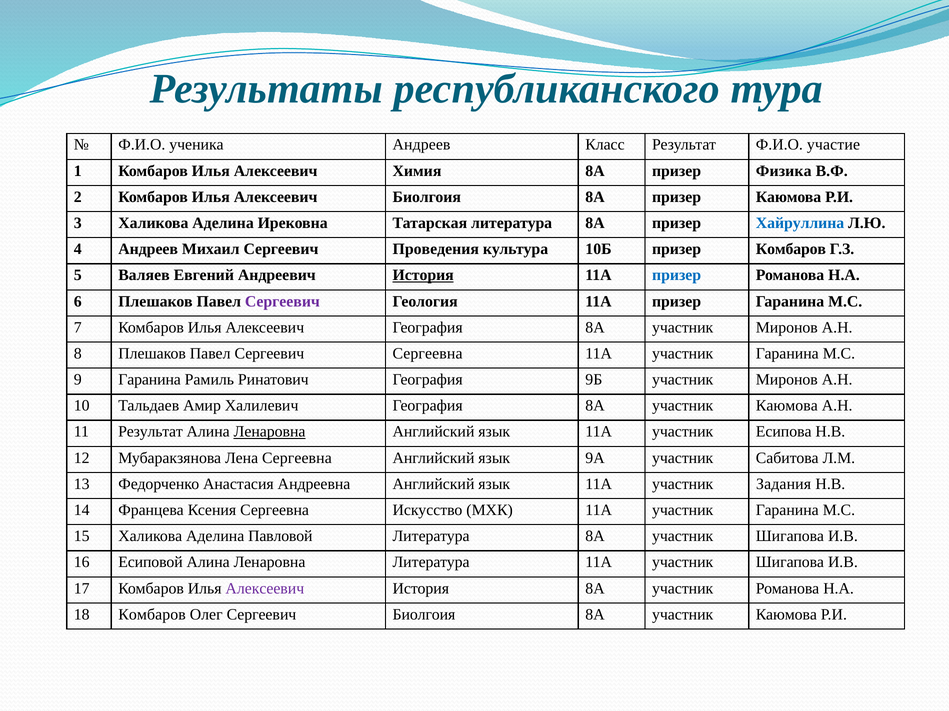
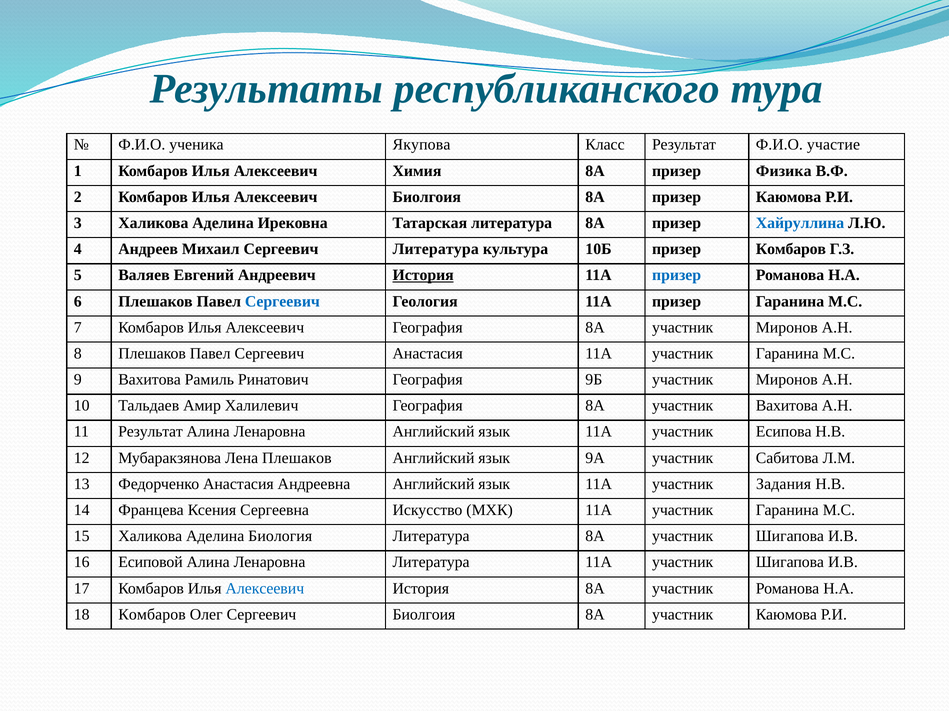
ученика Андреев: Андреев -> Якупова (421, 145)
Сергеевич Проведения: Проведения -> Литература (436, 249)
Сергеевич colour: purple -> blue (282, 302)
Сергеевич Сергеевна: Сергеевна -> Анастасия (428, 354)
9 Гаранина: Гаранина -> Вахитова (150, 380)
География 8А участник Каюмова: Каюмова -> Вахитова (787, 406)
Ленаровна underline: present -> none (270, 432)
Лена Сергеевна: Сергеевна -> Плешаков (297, 458)
Павловой: Павловой -> Биология (280, 537)
Алексеевич colour: purple -> blue (265, 589)
